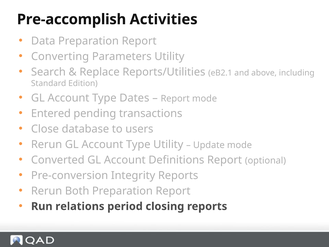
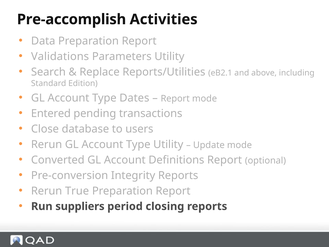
Converting: Converting -> Validations (60, 56)
Both: Both -> True (77, 191)
relations: relations -> suppliers (80, 206)
